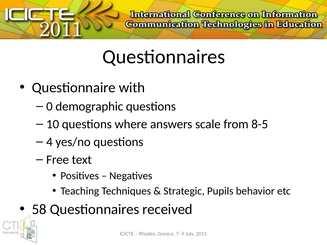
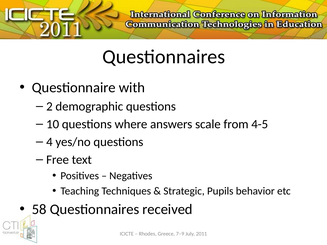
0: 0 -> 2 (49, 106)
8-5: 8-5 -> 4-5 (260, 124)
